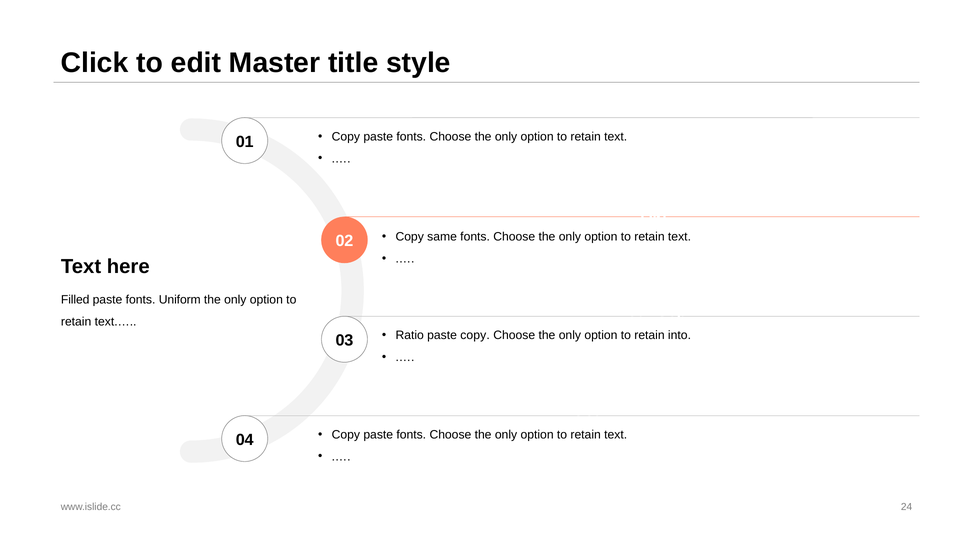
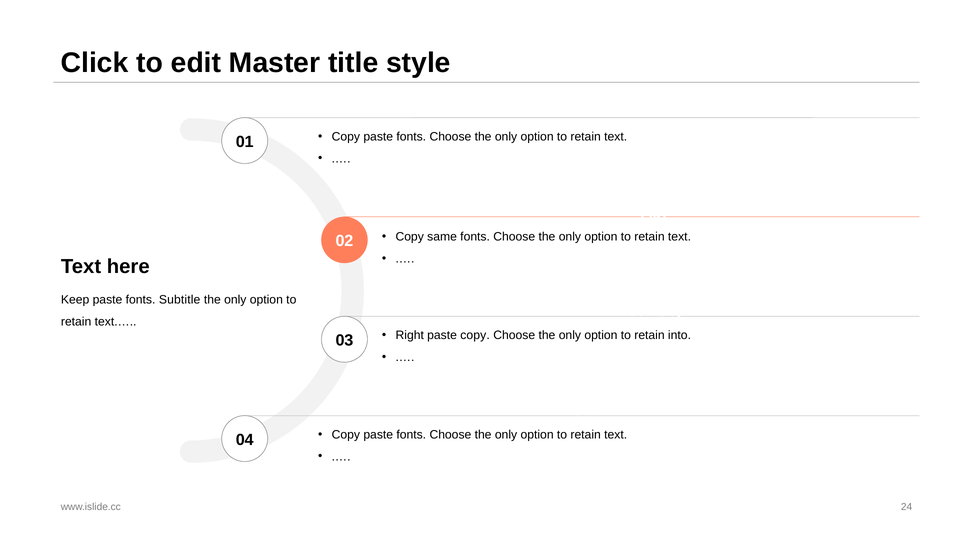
Filled: Filled -> Keep (75, 300)
Uniform: Uniform -> Subtitle (180, 300)
Ratio: Ratio -> Right (410, 335)
